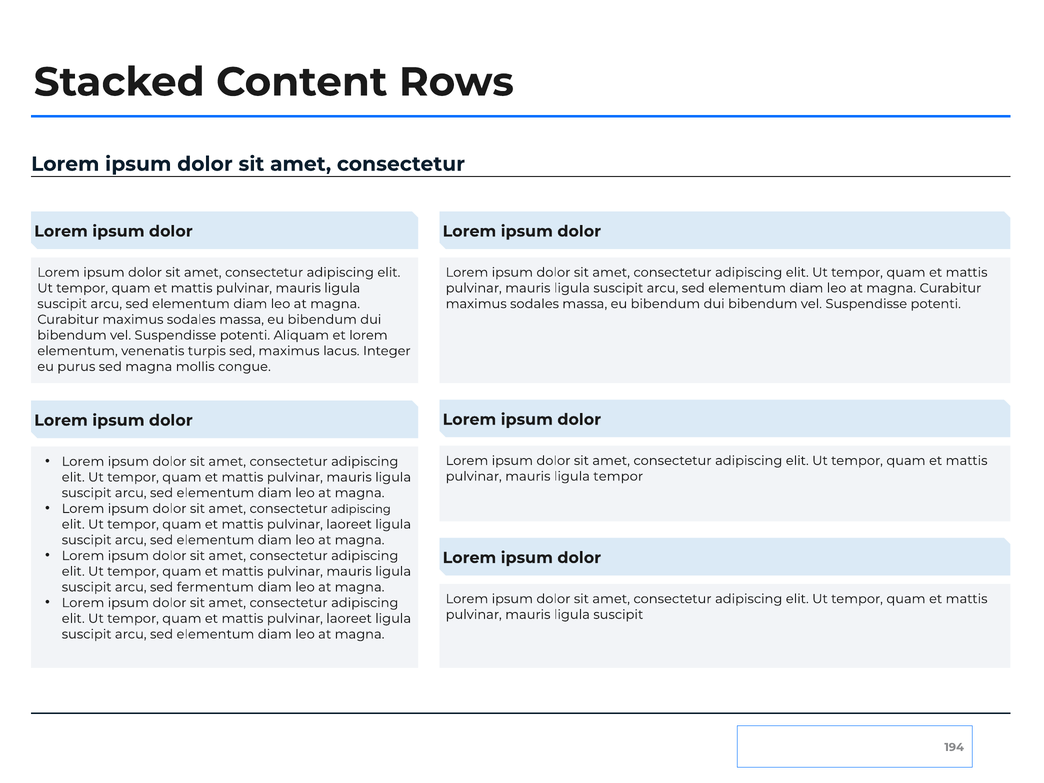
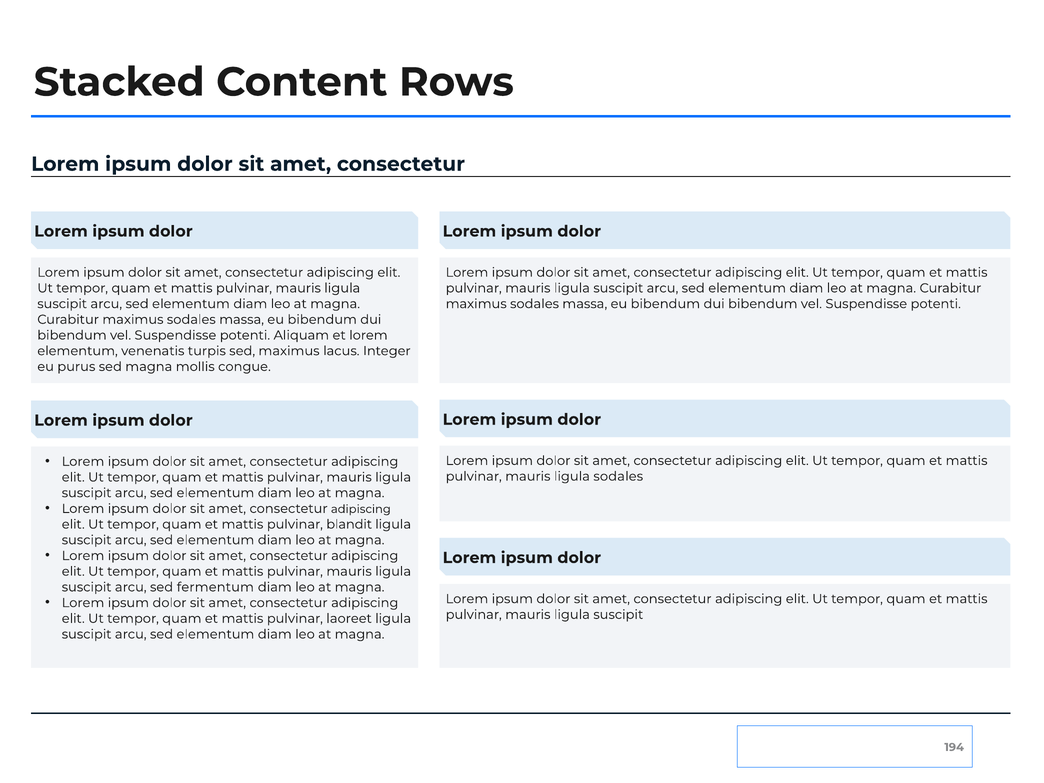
ligula tempor: tempor -> sodales (618, 476)
laoreet: laoreet -> blandit (349, 524)
